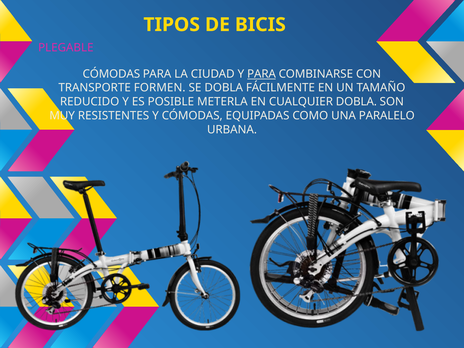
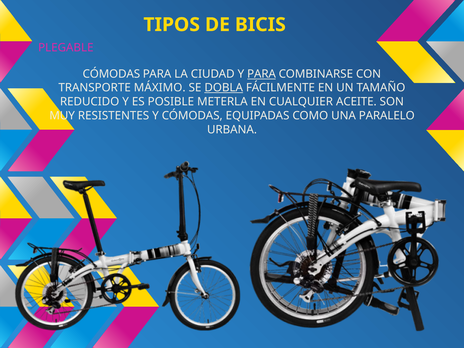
FORMEN: FORMEN -> MÁXIMO (160, 88)
DOBLA underline: none -> present (224, 88)
CUALQUIER DOBLA: DOBLA -> ACEITE (356, 102)
